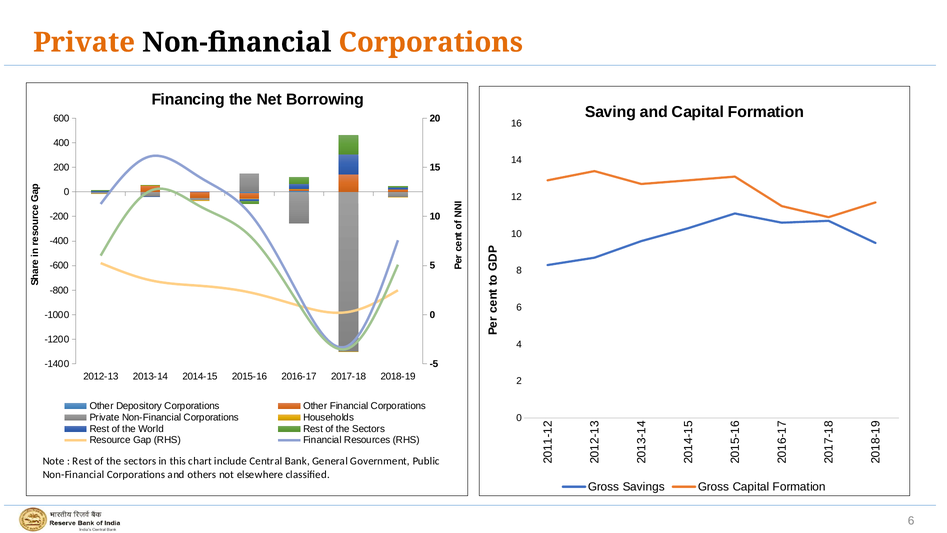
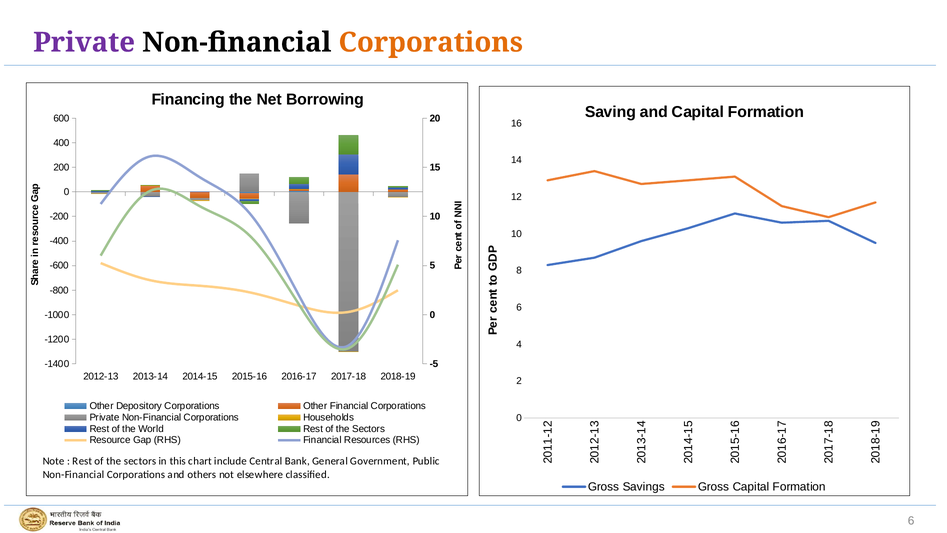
Private colour: orange -> purple (84, 42)
